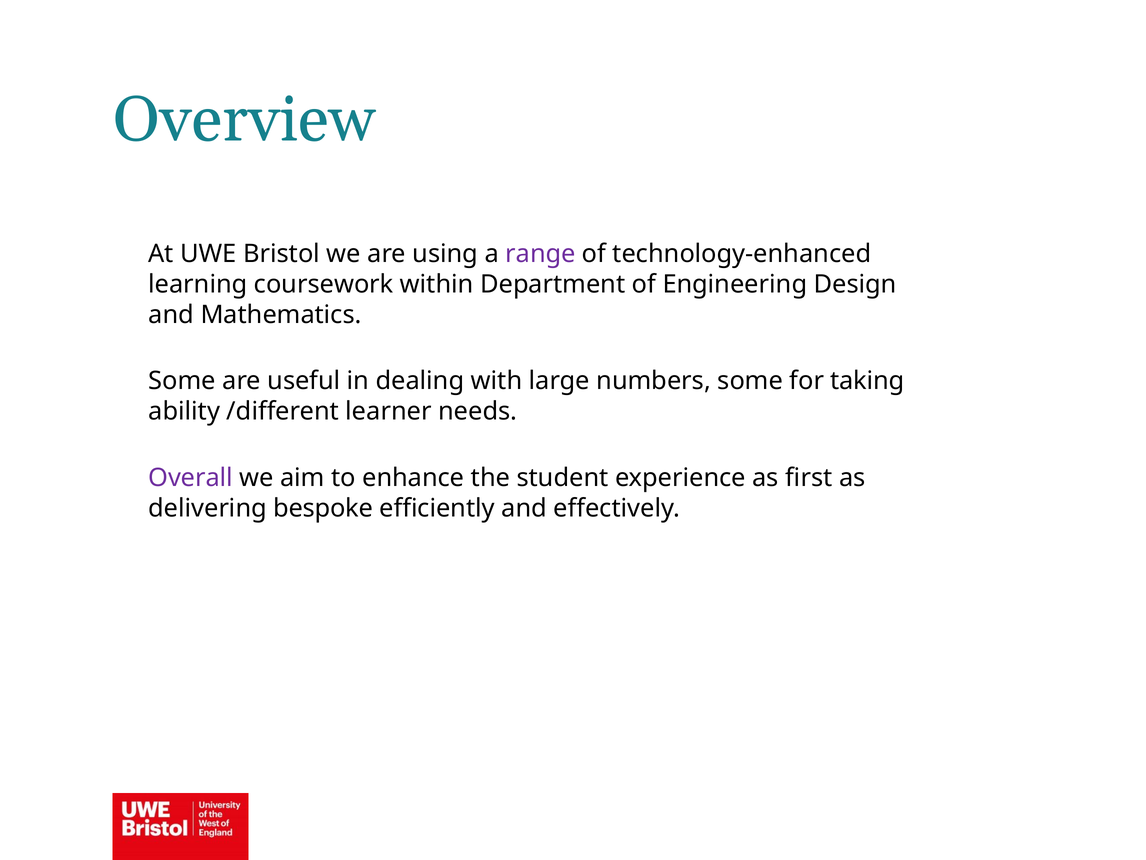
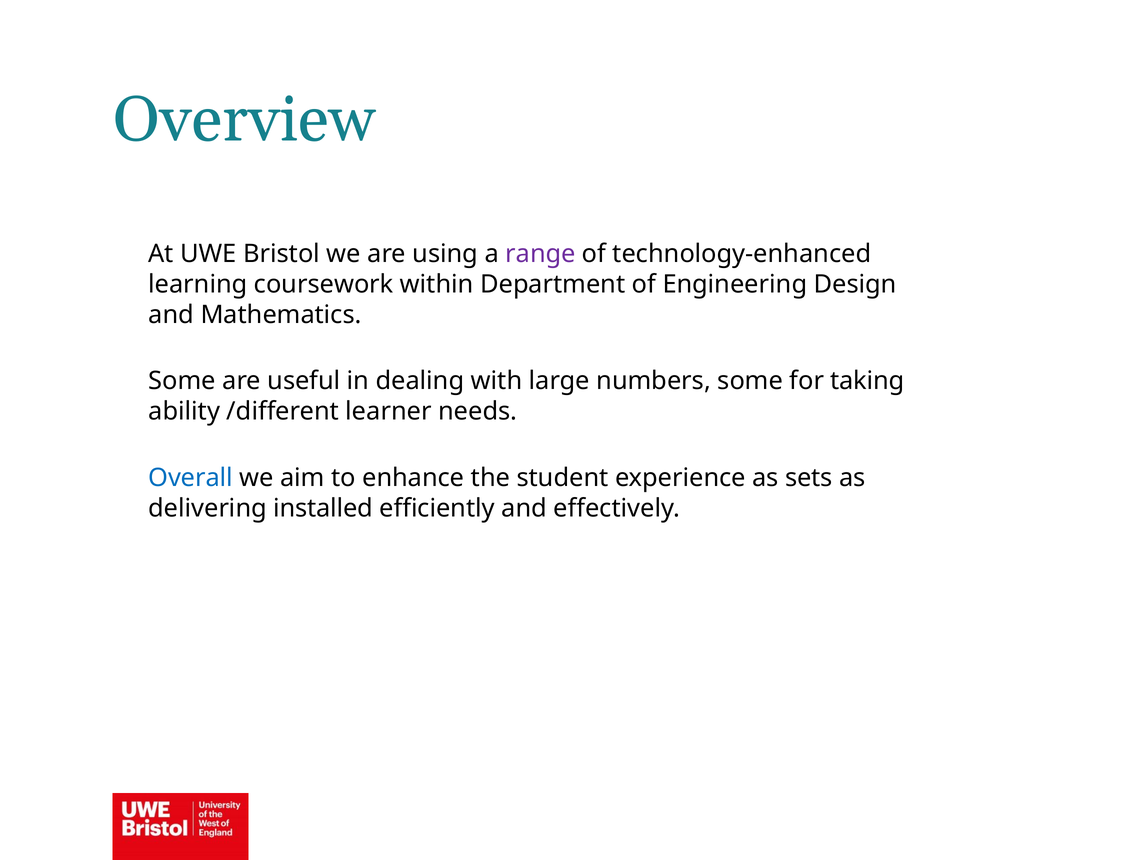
Overall colour: purple -> blue (191, 478)
first: first -> sets (809, 478)
bespoke: bespoke -> installed (323, 508)
